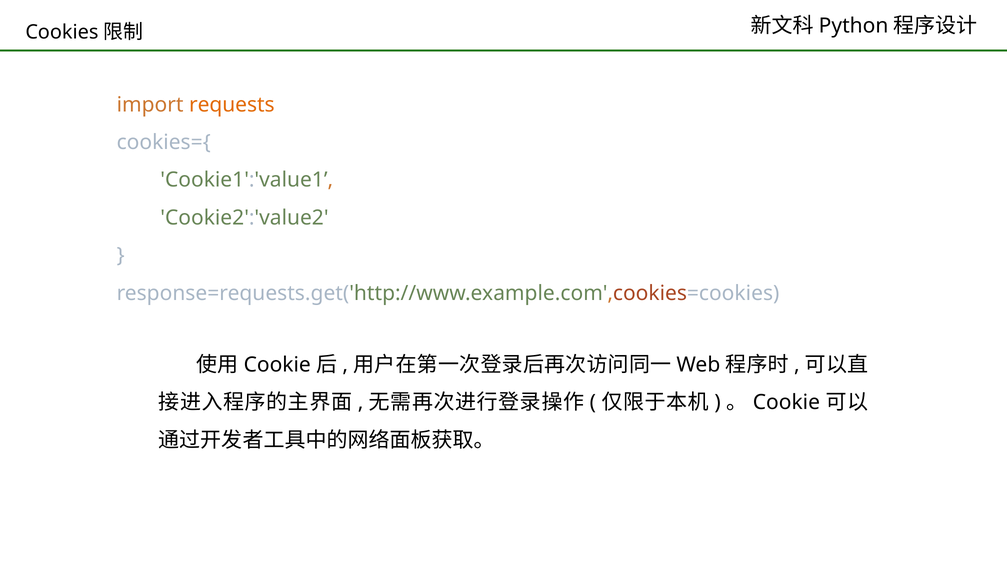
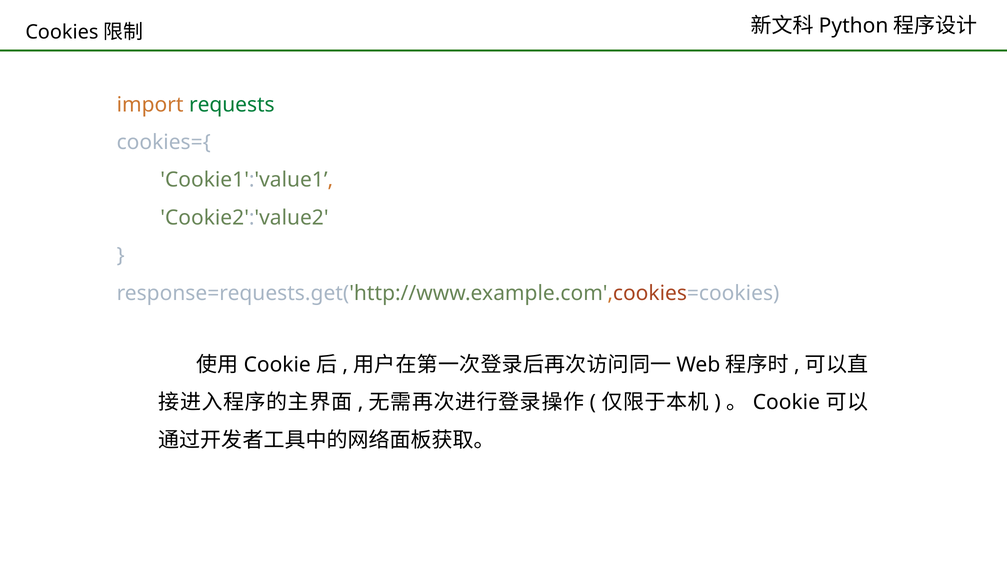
requests colour: orange -> green (232, 105)
